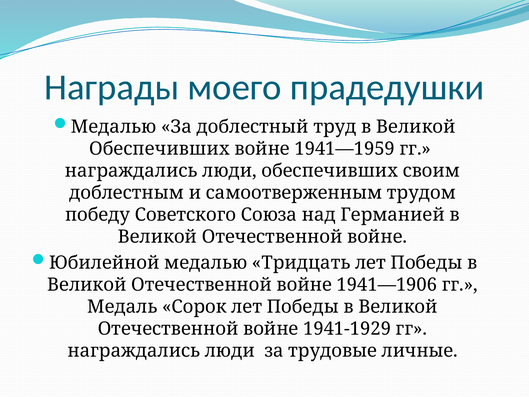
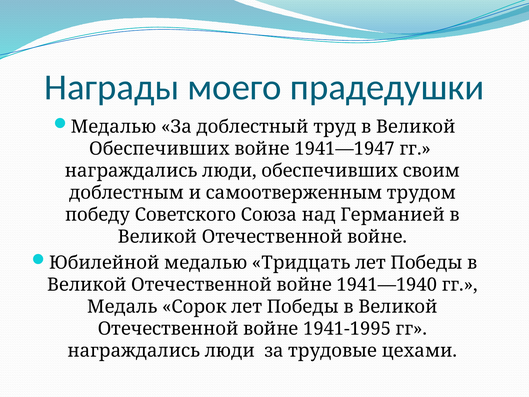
1941—1959: 1941—1959 -> 1941—1947 (345, 149)
1941—1906: 1941—1906 -> 1941—1940 (387, 285)
1941-1929: 1941-1929 -> 1941-1995 (347, 329)
личные: личные -> цехами (420, 351)
